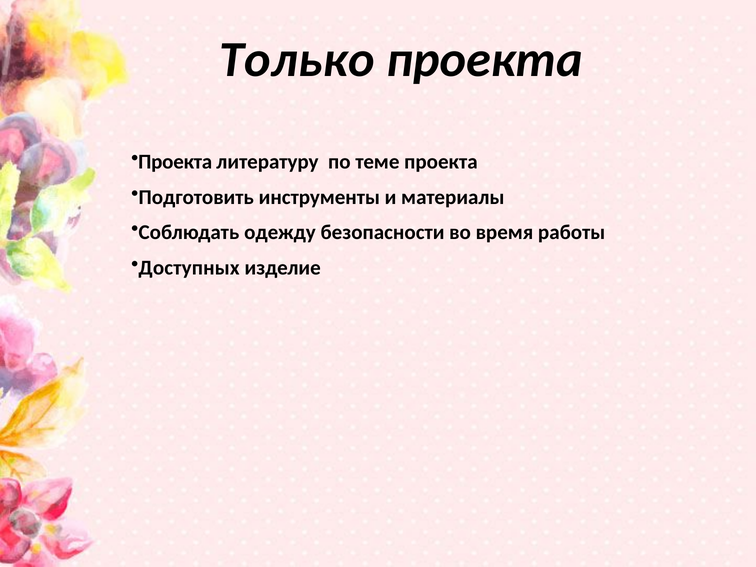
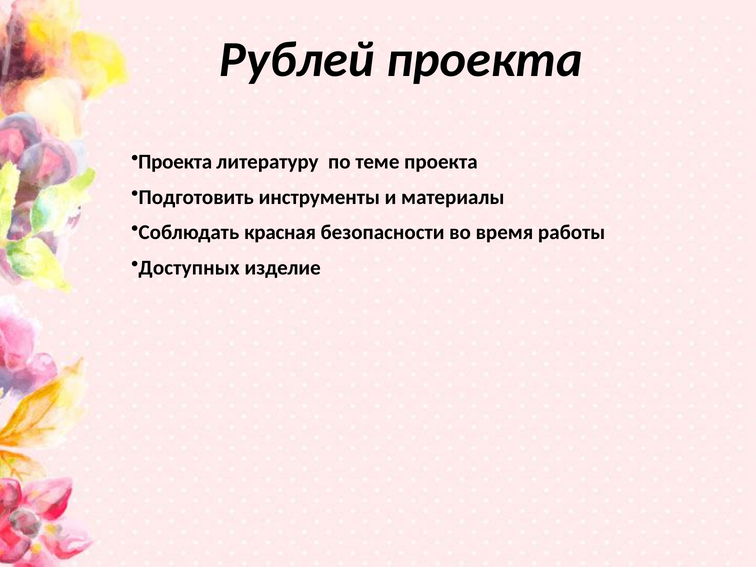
Только: Только -> Рублей (297, 60)
одежду: одежду -> красная (280, 232)
